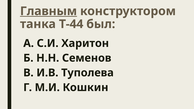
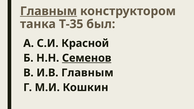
Т-44: Т-44 -> Т-35 (71, 24)
Харитон: Харитон -> Красной (85, 43)
Семенов underline: none -> present (87, 58)
И.В Туполева: Туполева -> Главным (87, 73)
